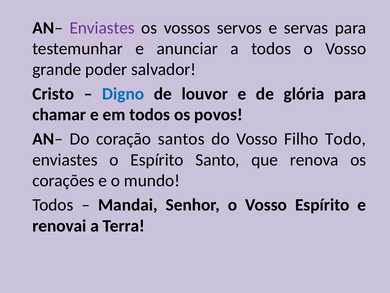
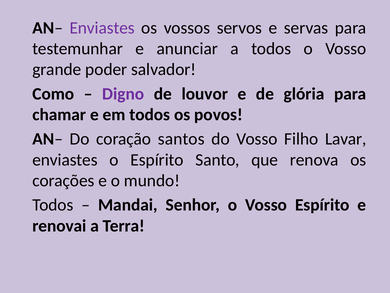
Cristo: Cristo -> Como (53, 94)
Digno colour: blue -> purple (123, 94)
Todo: Todo -> Lavar (346, 139)
